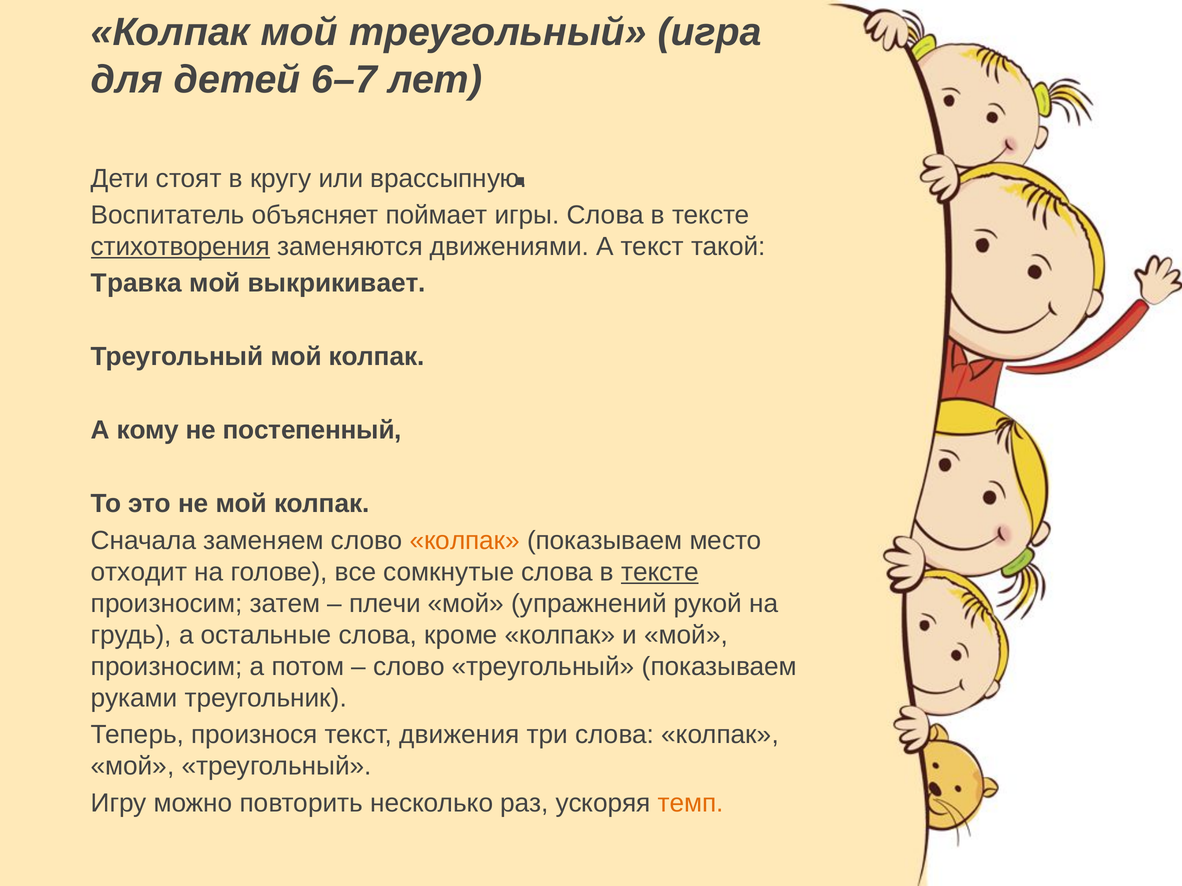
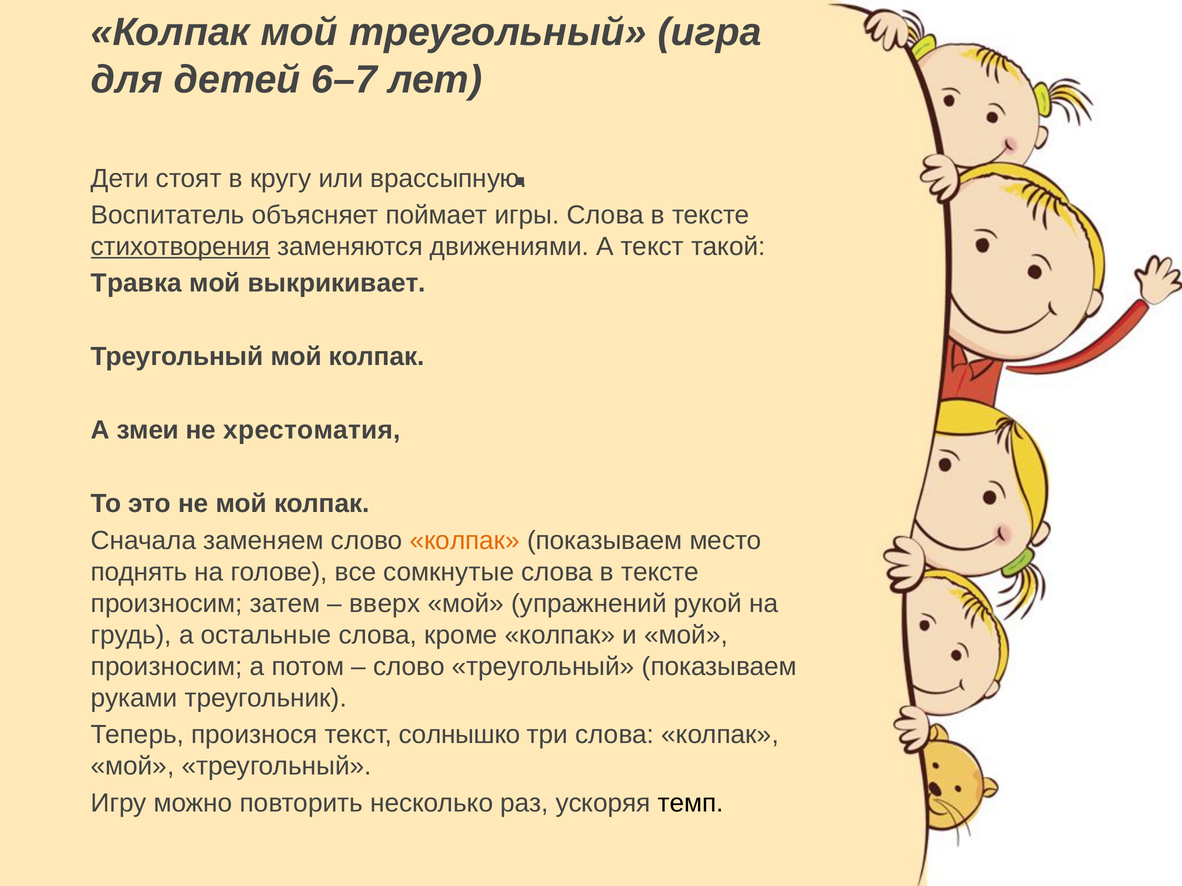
кому: кому -> змеи (148, 431)
постепенный: постепенный -> хрестоматия (312, 431)
отходит: отходит -> поднять (139, 572)
тексте underline: present -> none (660, 572)
плечи: плечи -> вверх (385, 604)
движения: движения -> солнышко (460, 735)
темп colour: orange -> black (691, 803)
